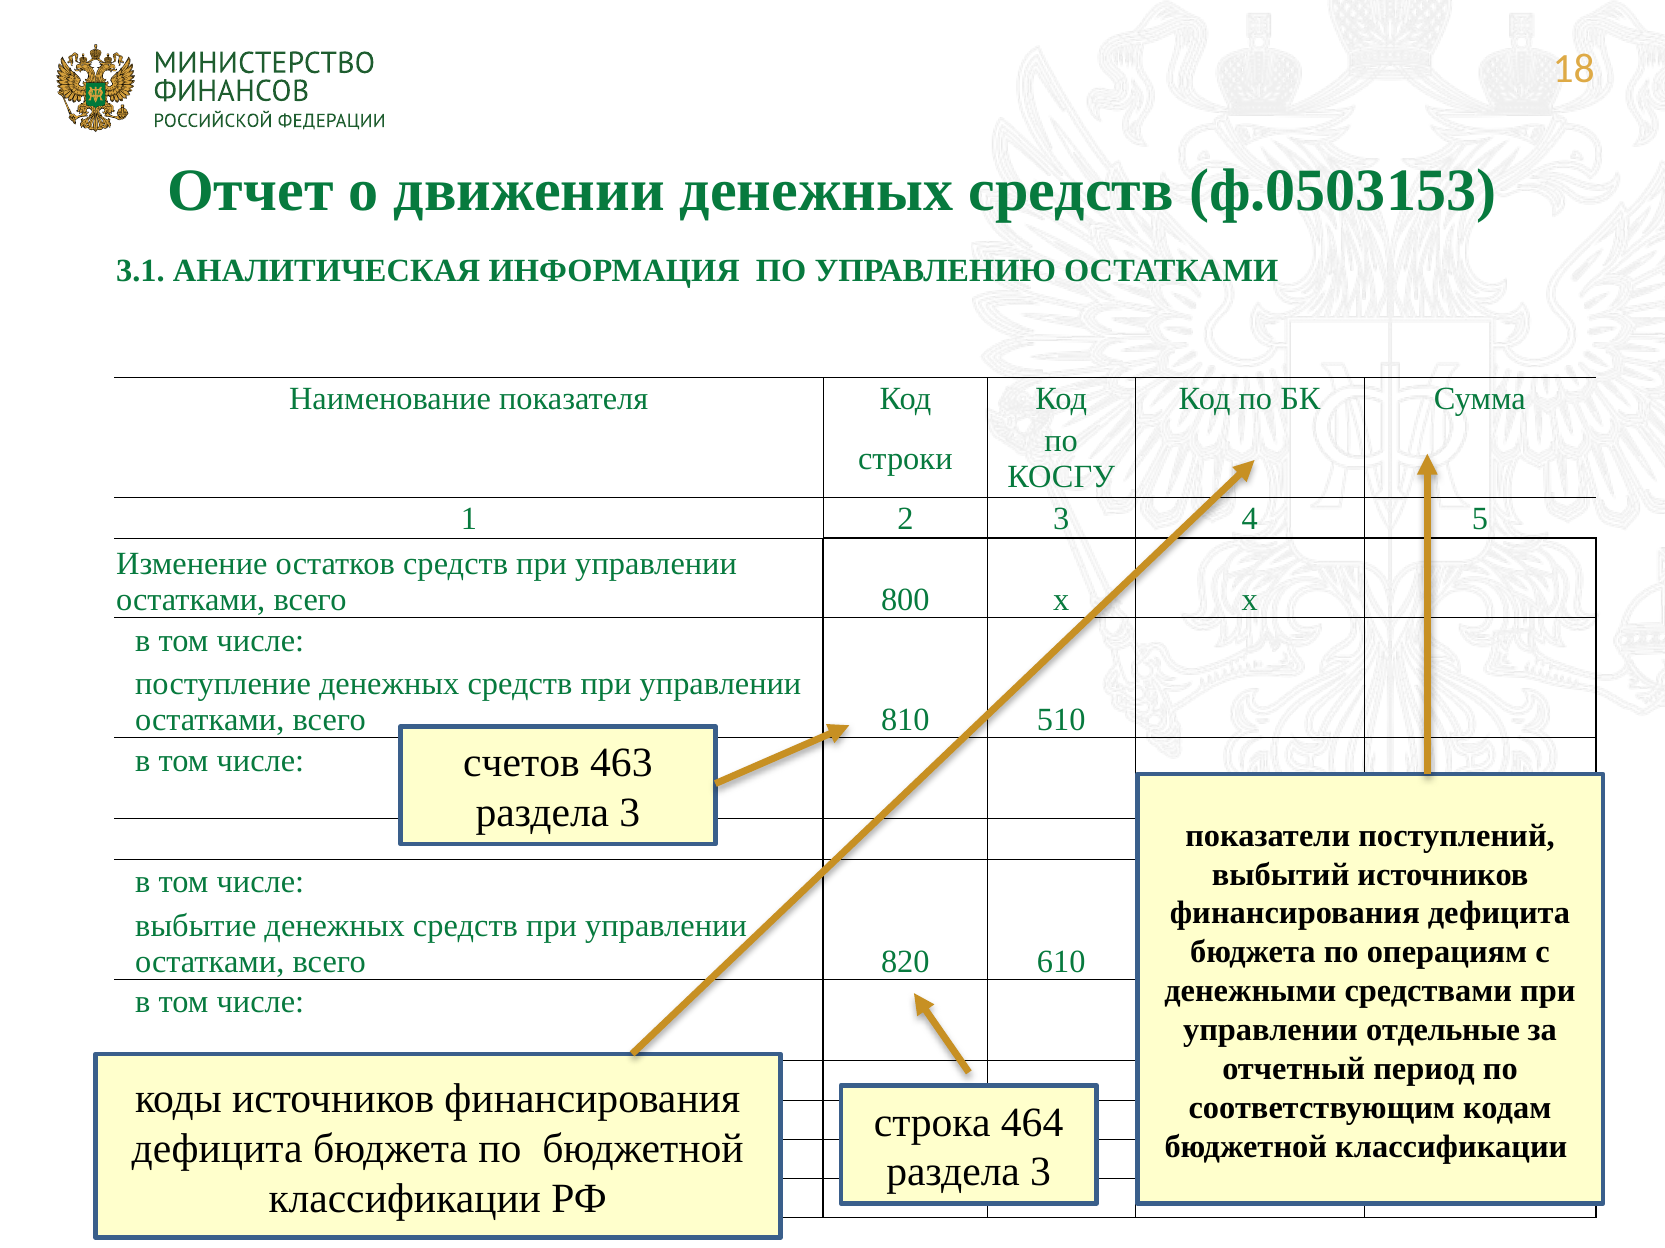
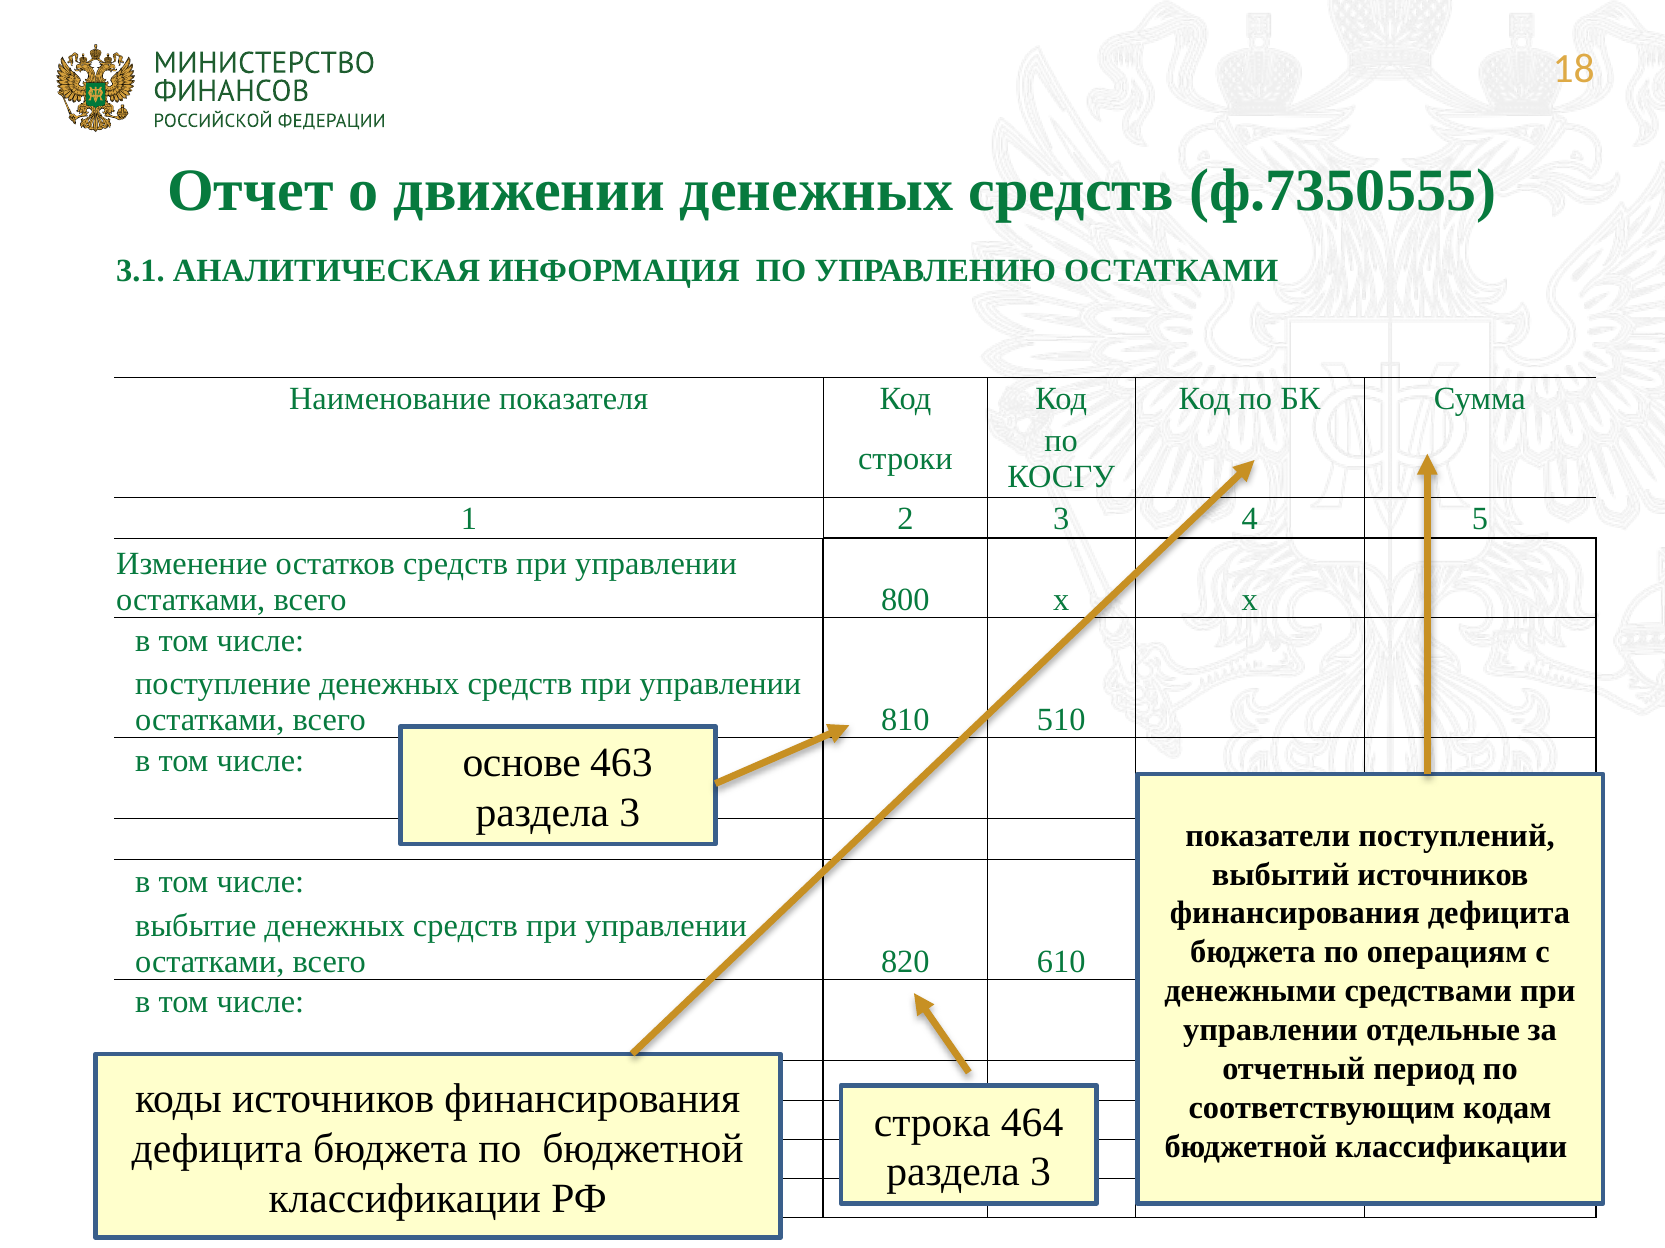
ф.0503153: ф.0503153 -> ф.7350555 (1343, 191)
счетов: счетов -> основе (522, 764)
